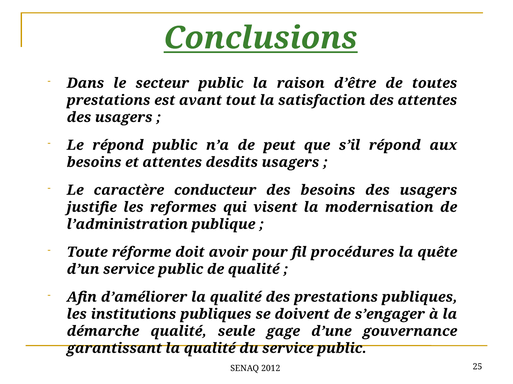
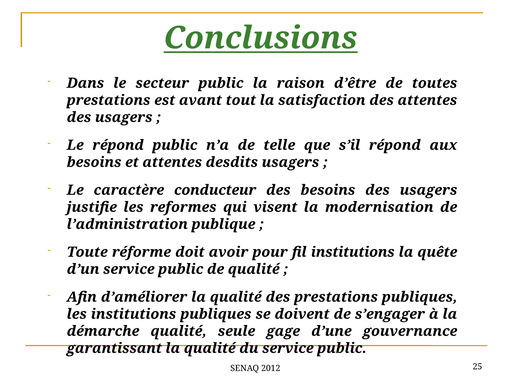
peut: peut -> telle (279, 145)
fil procédures: procédures -> institutions (353, 253)
